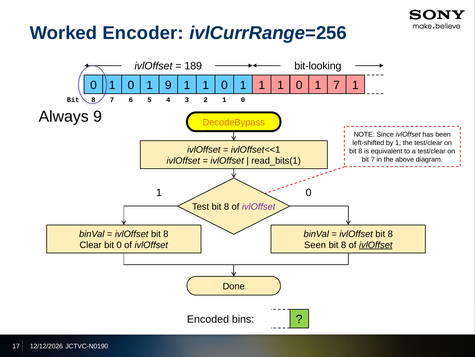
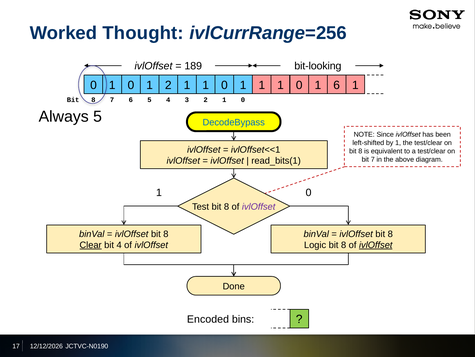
Encoder: Encoder -> Thought (143, 33)
1 9: 9 -> 2 (168, 85)
1 7: 7 -> 6 (337, 85)
Always 9: 9 -> 5 (98, 116)
DecodeBypass colour: orange -> blue (234, 122)
Clear underline: none -> present (91, 245)
bit 0: 0 -> 4 (119, 245)
Seen: Seen -> Logic (315, 245)
